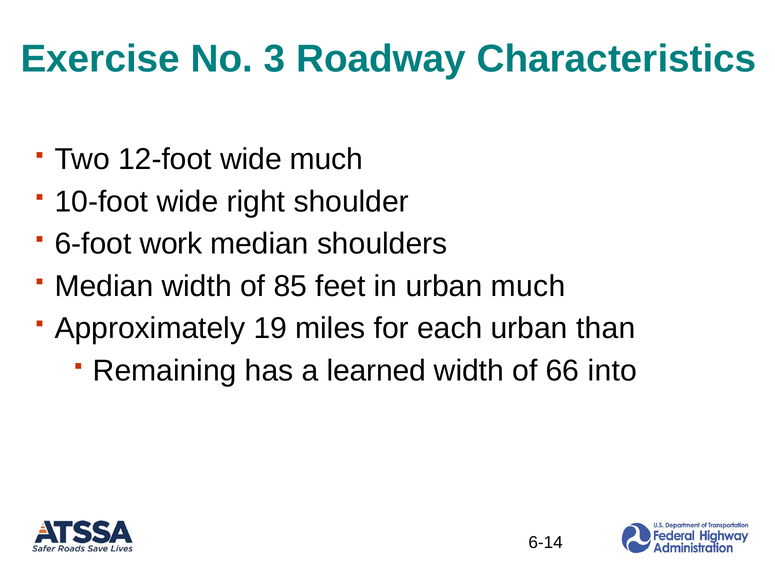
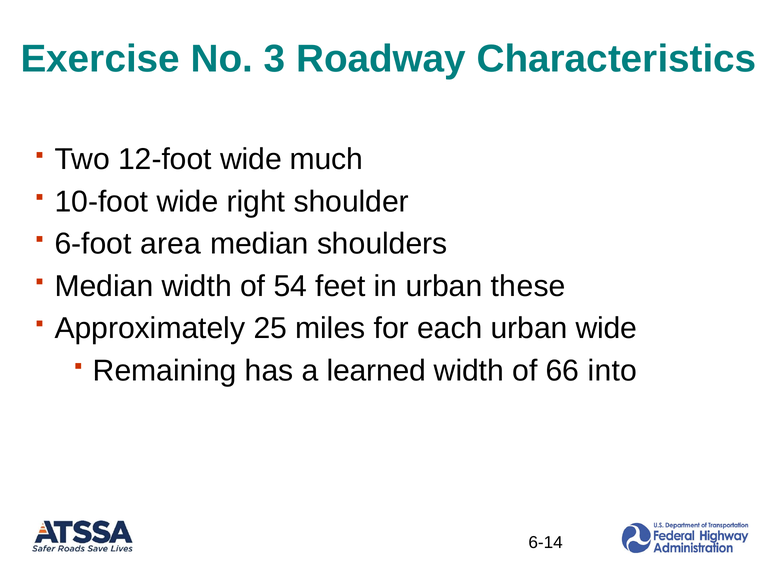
work: work -> area (171, 244)
85: 85 -> 54 (290, 286)
urban much: much -> these (528, 286)
19: 19 -> 25 (270, 329)
urban than: than -> wide (606, 329)
